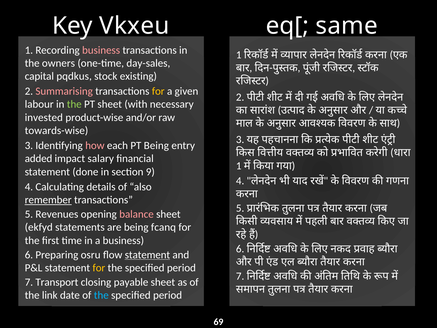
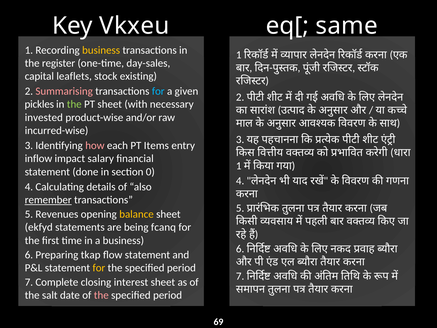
business colour: pink -> yellow (101, 50)
owners: owners -> register (59, 63)
pqdkus: pqdkus -> leaflets (74, 76)
for colour: yellow -> light blue (158, 91)
labour: labour -> pickles (39, 104)
towards-wise: towards-wise -> incurred-wise (57, 131)
PT Being: Being -> Items (156, 145)
added: added -> inflow (38, 159)
9: 9 -> 0 (150, 172)
balance colour: pink -> yellow (137, 214)
osru: osru -> tkap (91, 255)
statement underline: present -> none (147, 255)
Transport: Transport -> Complete (57, 282)
payable: payable -> interest (131, 282)
link: link -> salt (50, 295)
the colour: light blue -> pink (101, 295)
